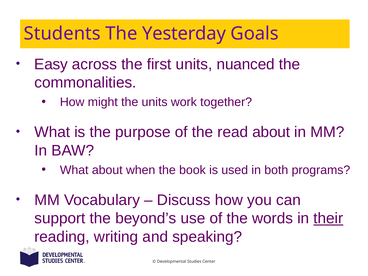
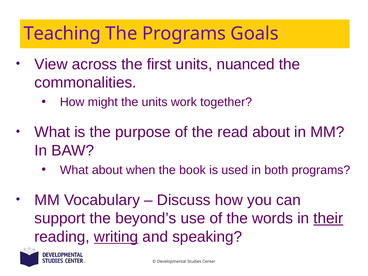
Students: Students -> Teaching (62, 34)
The Yesterday: Yesterday -> Programs (184, 34)
Easy: Easy -> View (51, 64)
writing underline: none -> present (116, 237)
